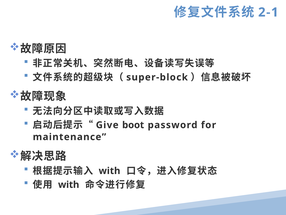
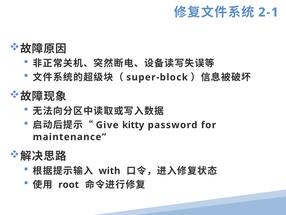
boot: boot -> kitty (133, 125)
with: with -> root (69, 184)
